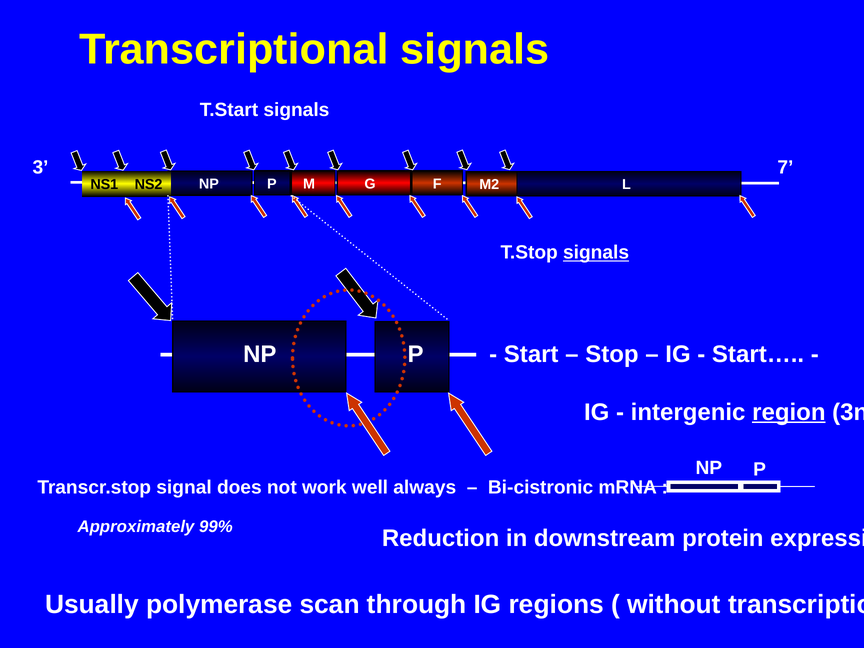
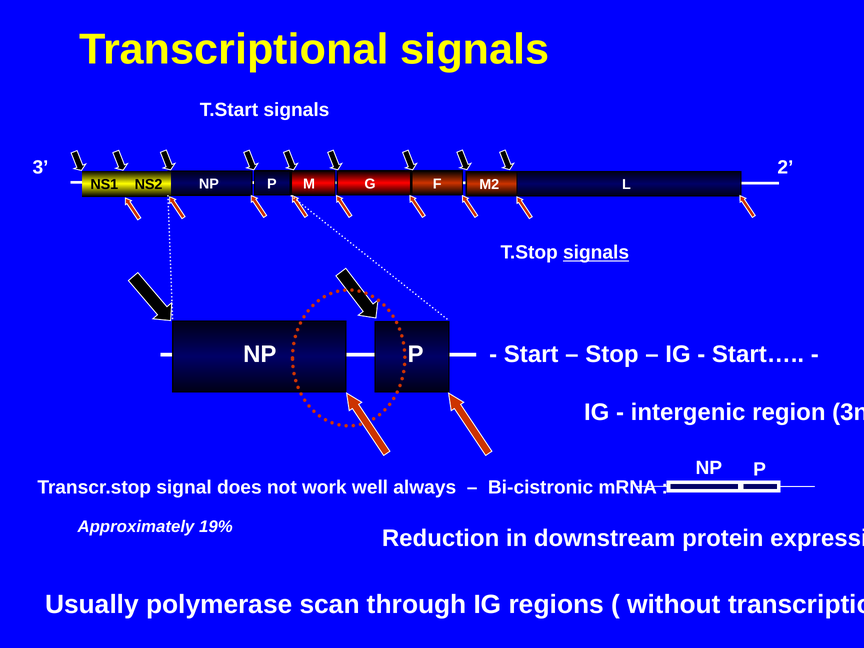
7: 7 -> 2 (785, 168)
region underline: present -> none (789, 412)
99%: 99% -> 19% (216, 527)
